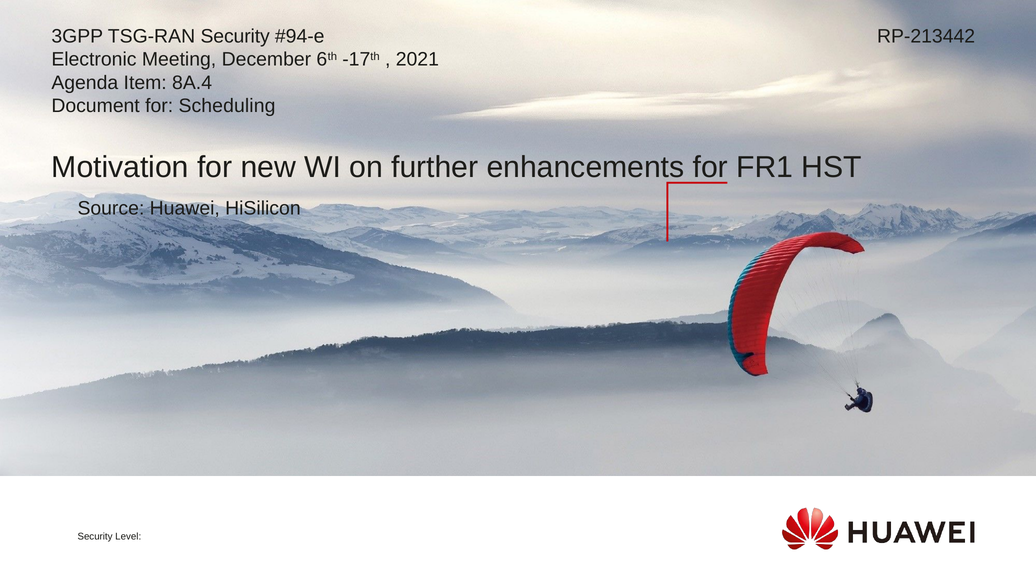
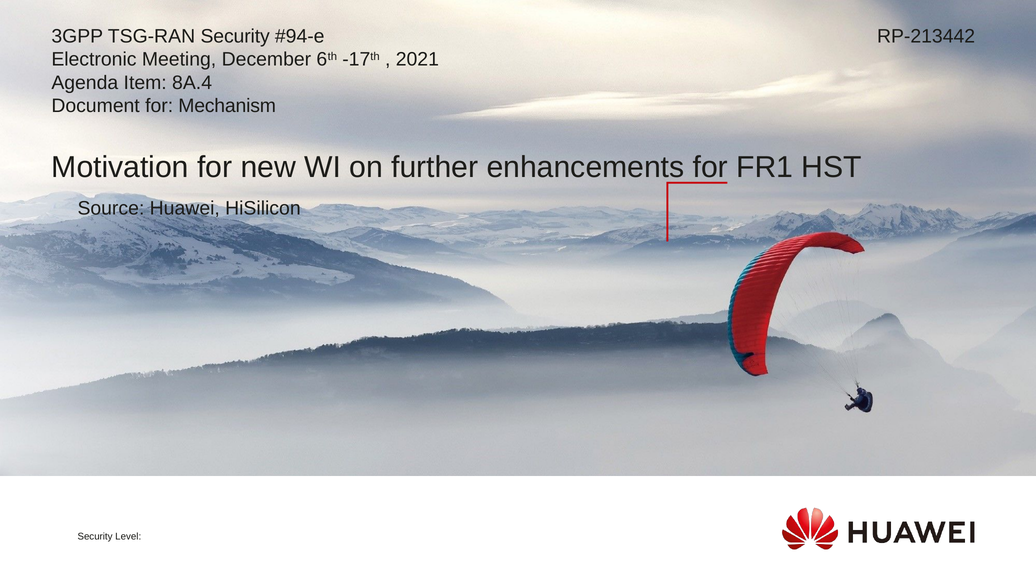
Scheduling: Scheduling -> Mechanism (227, 106)
